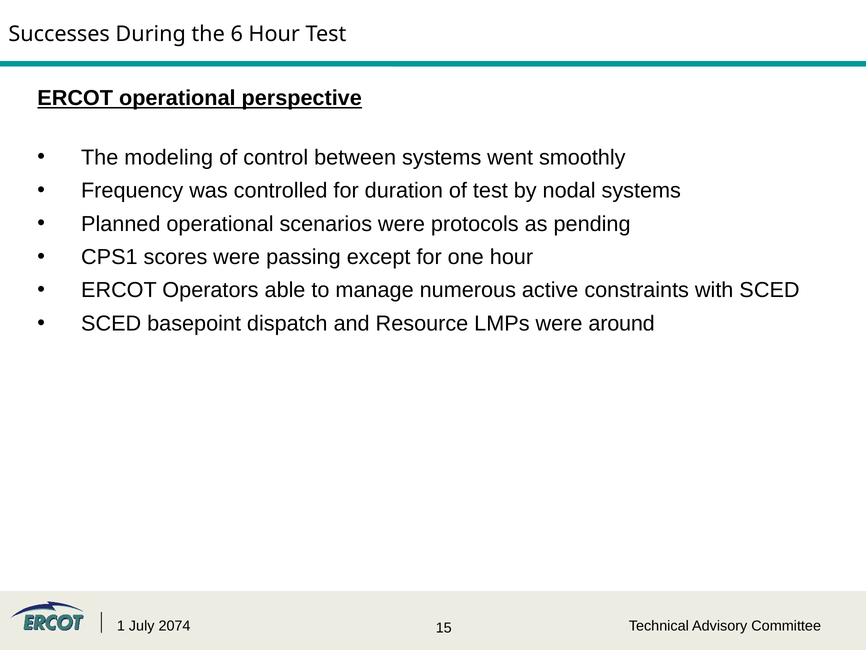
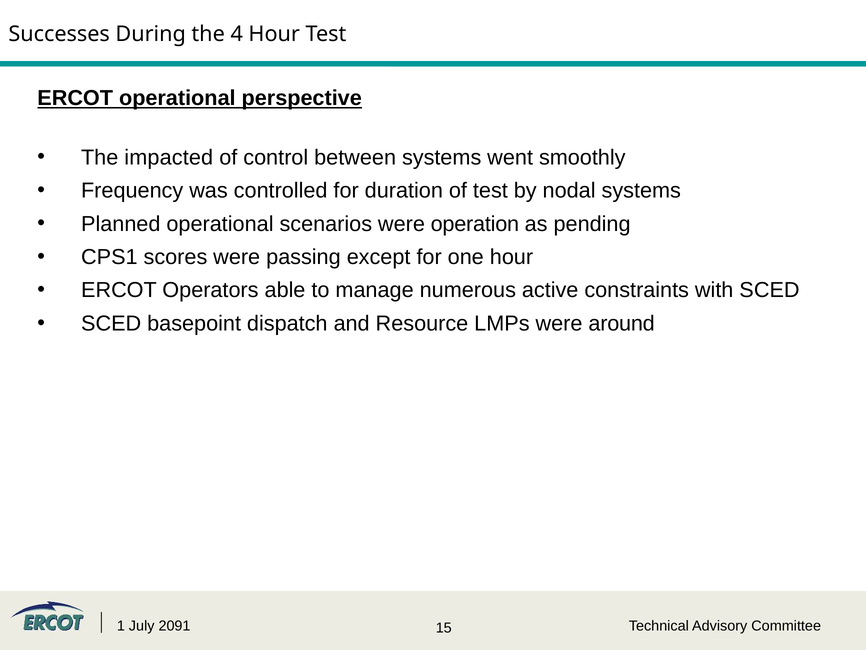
6: 6 -> 4 (237, 34)
modeling: modeling -> impacted (169, 157)
protocols: protocols -> operation (475, 224)
2074: 2074 -> 2091 (175, 626)
